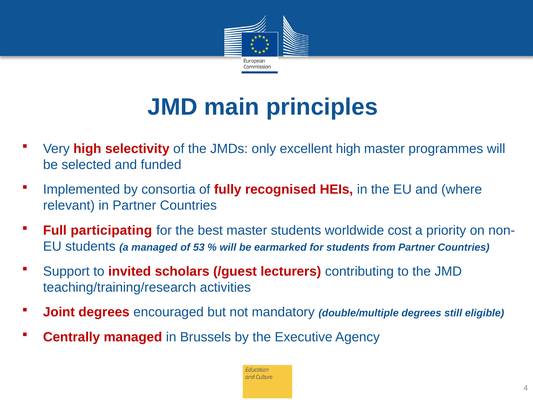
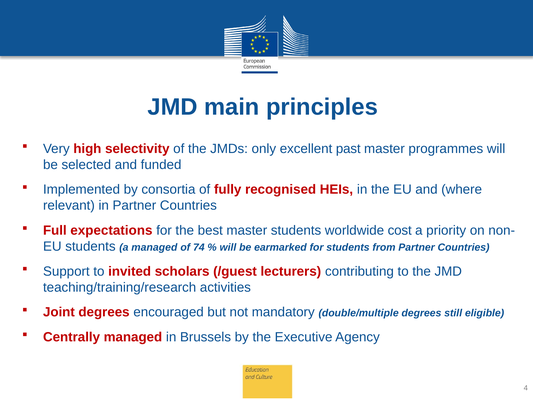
excellent high: high -> past (348, 149)
participating: participating -> expectations (111, 230)
53: 53 -> 74 (199, 247)
